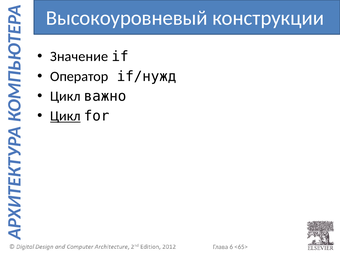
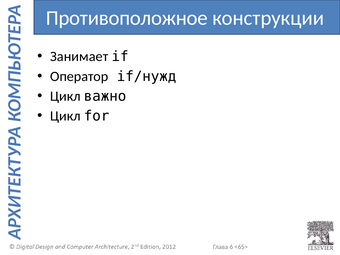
Высокоуровневый: Высокоуровневый -> Противоположное (127, 18)
Значение: Значение -> Занимает (79, 57)
Цикл underline: present -> none (65, 116)
